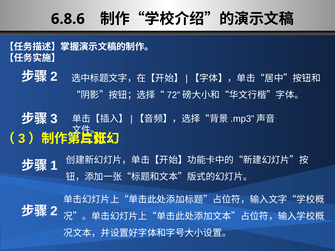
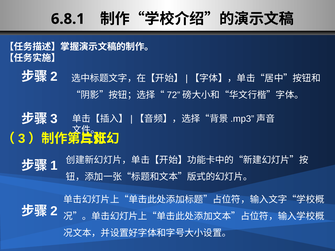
6.8.6: 6.8.6 -> 6.8.1 (68, 19)
